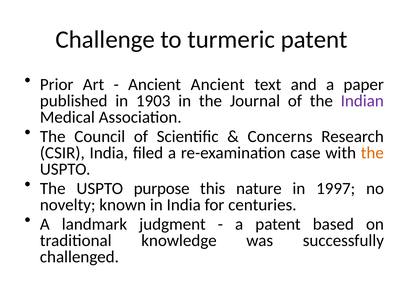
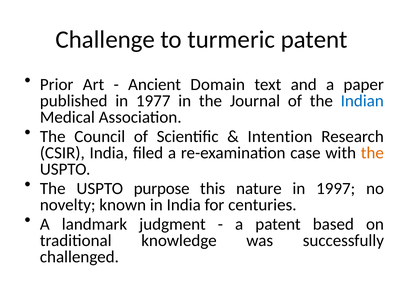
Ancient Ancient: Ancient -> Domain (218, 84)
1903: 1903 -> 1977 (153, 101)
Indian colour: purple -> blue (362, 101)
Concerns: Concerns -> Intention (280, 136)
